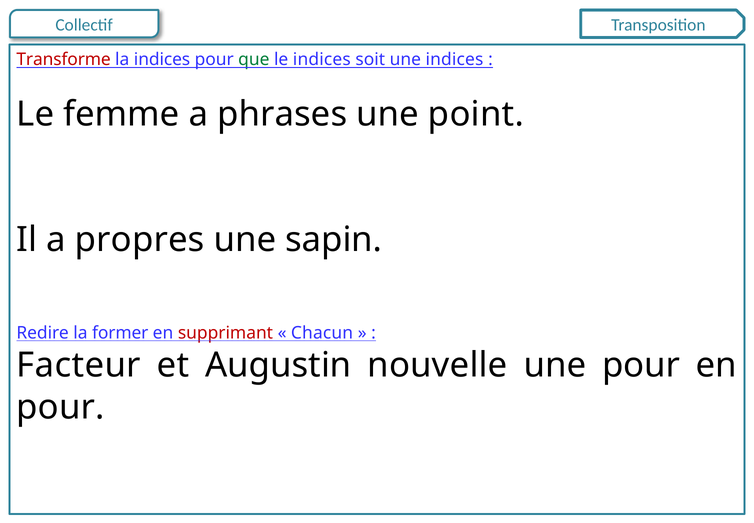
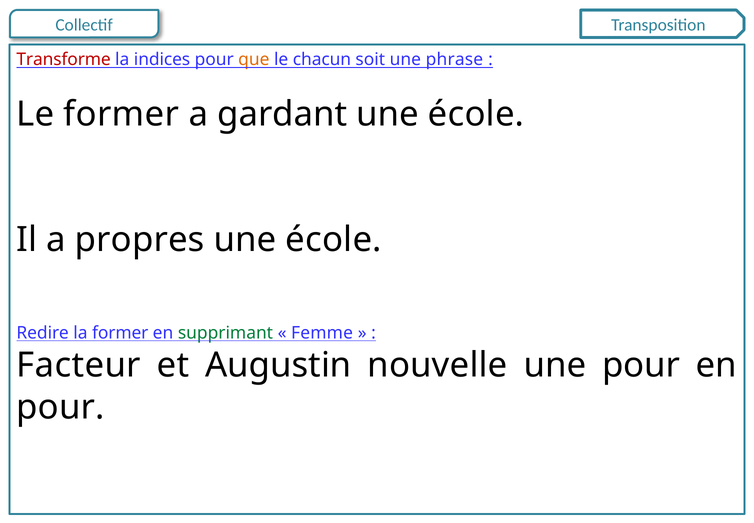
que colour: green -> orange (254, 60)
le indices: indices -> chacun (322, 60)
une indices: indices -> phrase (454, 60)
Le femme: femme -> former (121, 114)
phrases: phrases -> gardant (282, 114)
point: point -> école (476, 114)
sapin: sapin -> école (334, 240)
supprimant colour: red -> green (225, 332)
Chacun: Chacun -> Femme (322, 332)
